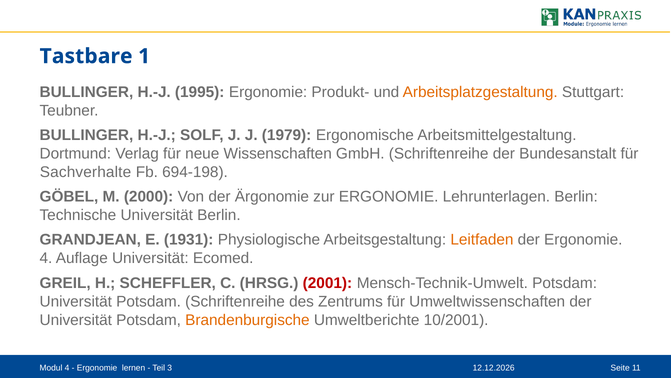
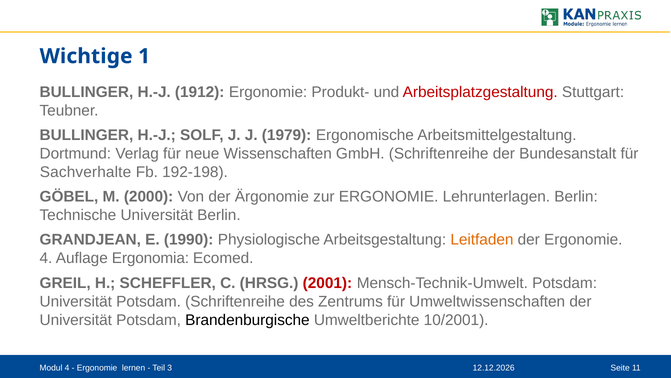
Tastbare: Tastbare -> Wichtige (86, 56)
1995: 1995 -> 1912 (200, 92)
Arbeitsplatzgestaltung colour: orange -> red (480, 92)
694-198: 694-198 -> 192-198 (195, 172)
1931: 1931 -> 1990 (189, 240)
Auflage Universität: Universität -> Ergonomia (150, 258)
Brandenburgische colour: orange -> black (247, 319)
